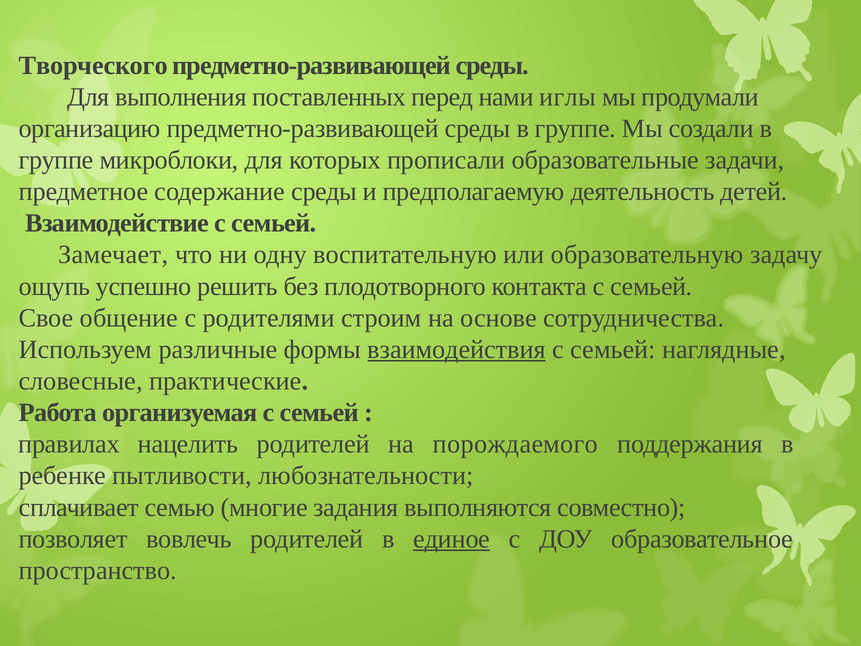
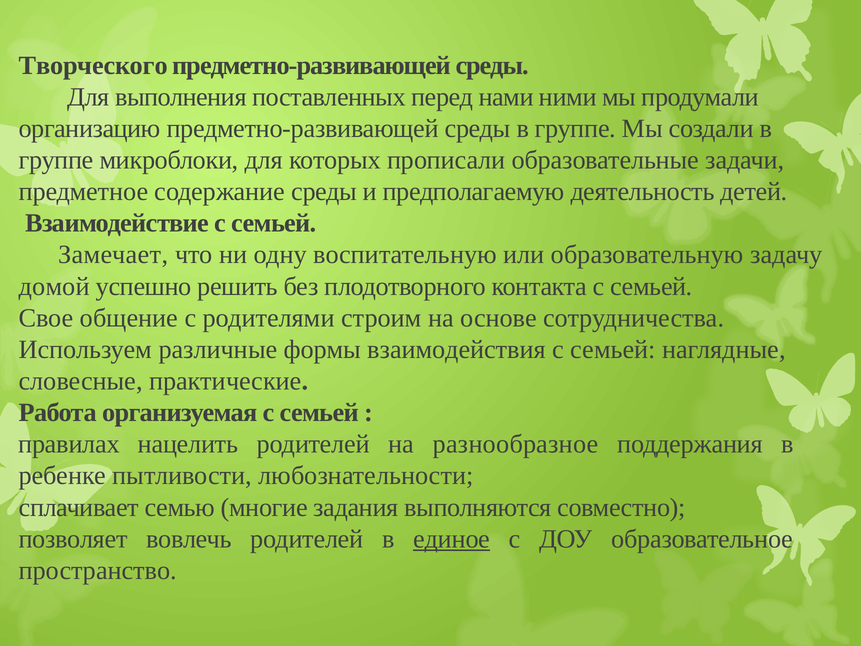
иглы: иглы -> ними (568, 97)
ощупь: ощупь -> домой (54, 286)
взаимодействия underline: present -> none (457, 349)
порождаемого: порождаемого -> разнообразное (515, 444)
